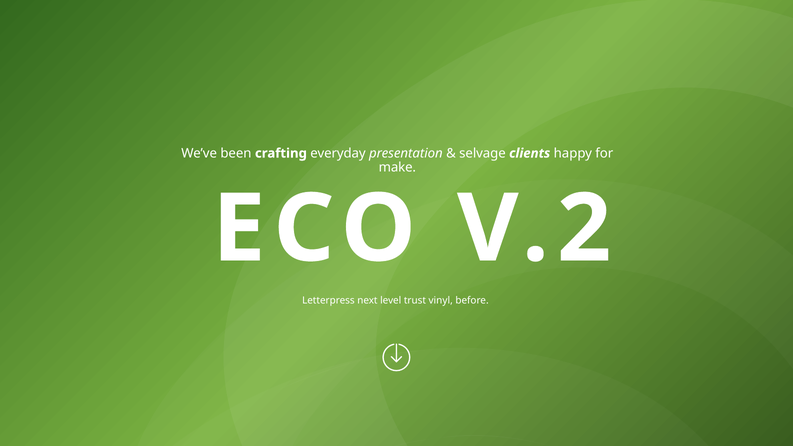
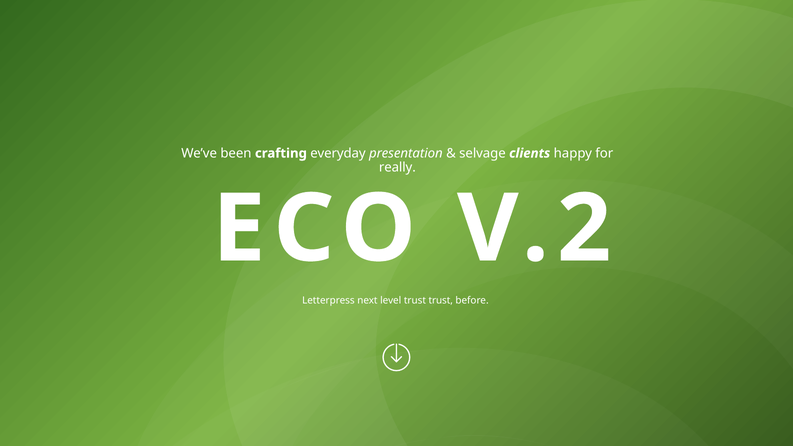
make: make -> really (397, 168)
vinyl: vinyl -> trust (441, 300)
